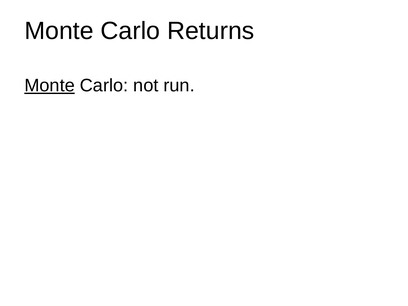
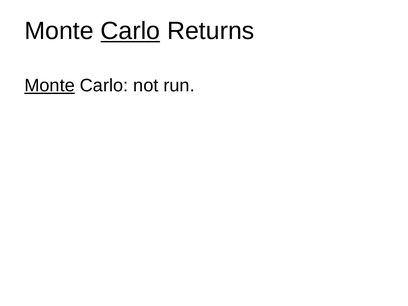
Carlo underline: none -> present (130, 31)
